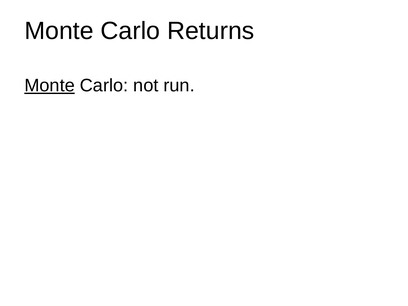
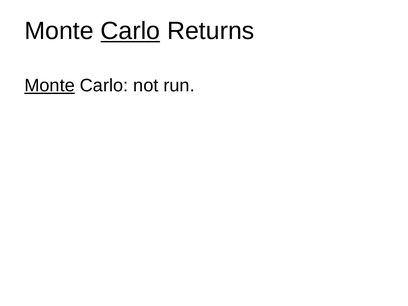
Carlo underline: none -> present (130, 31)
